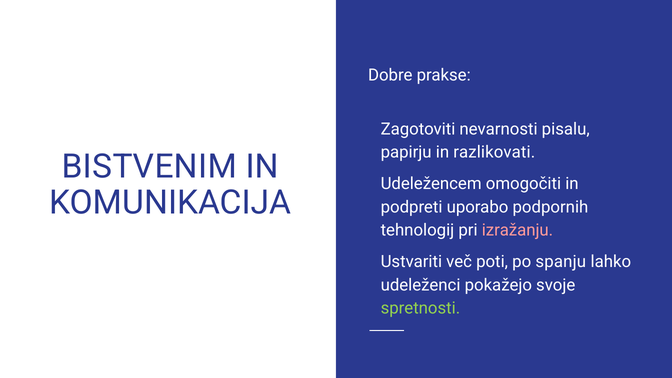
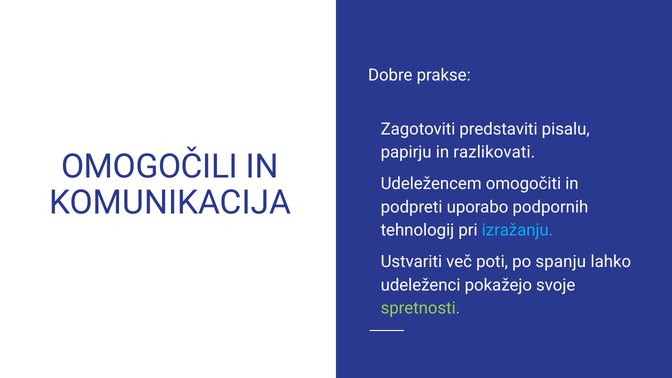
nevarnosti: nevarnosti -> predstaviti (499, 129)
BISTVENIM: BISTVENIM -> OMOGOČILI (150, 167)
izražanju colour: pink -> light blue (517, 230)
